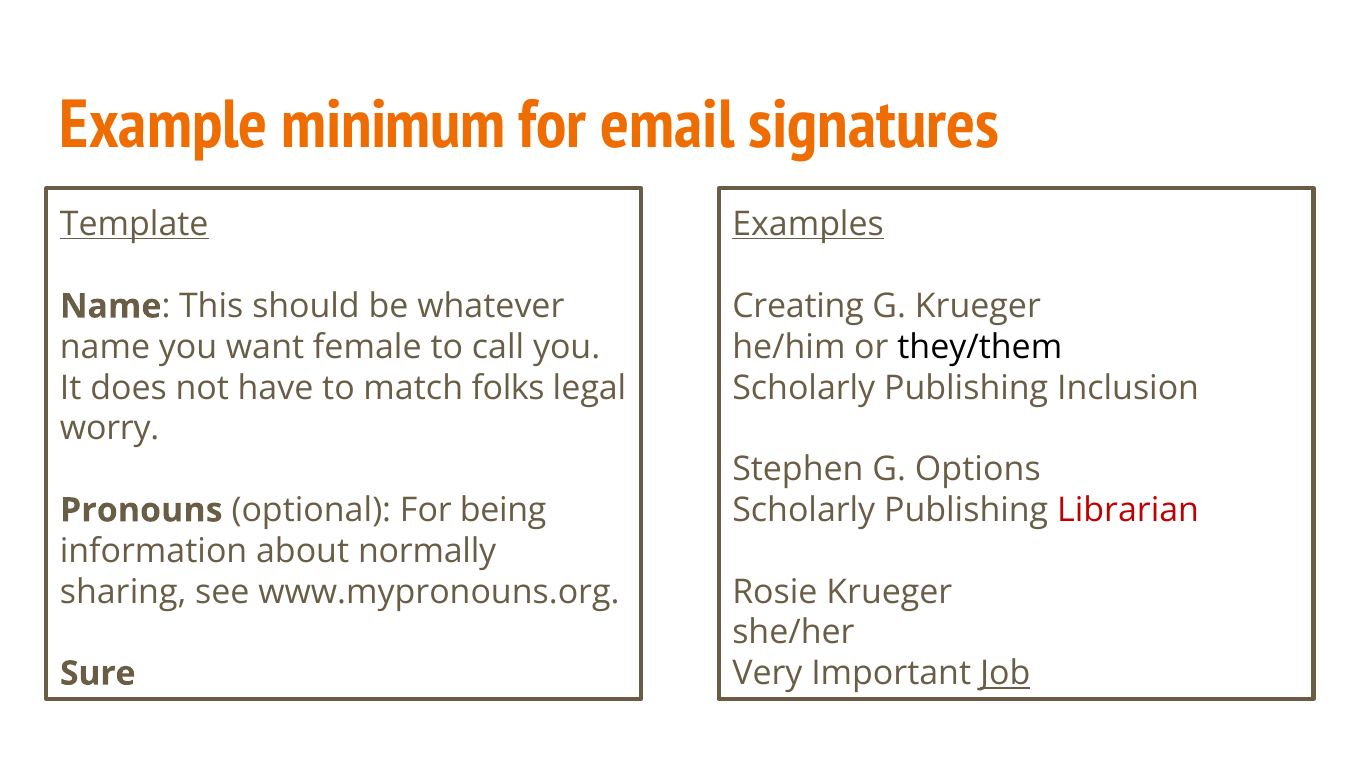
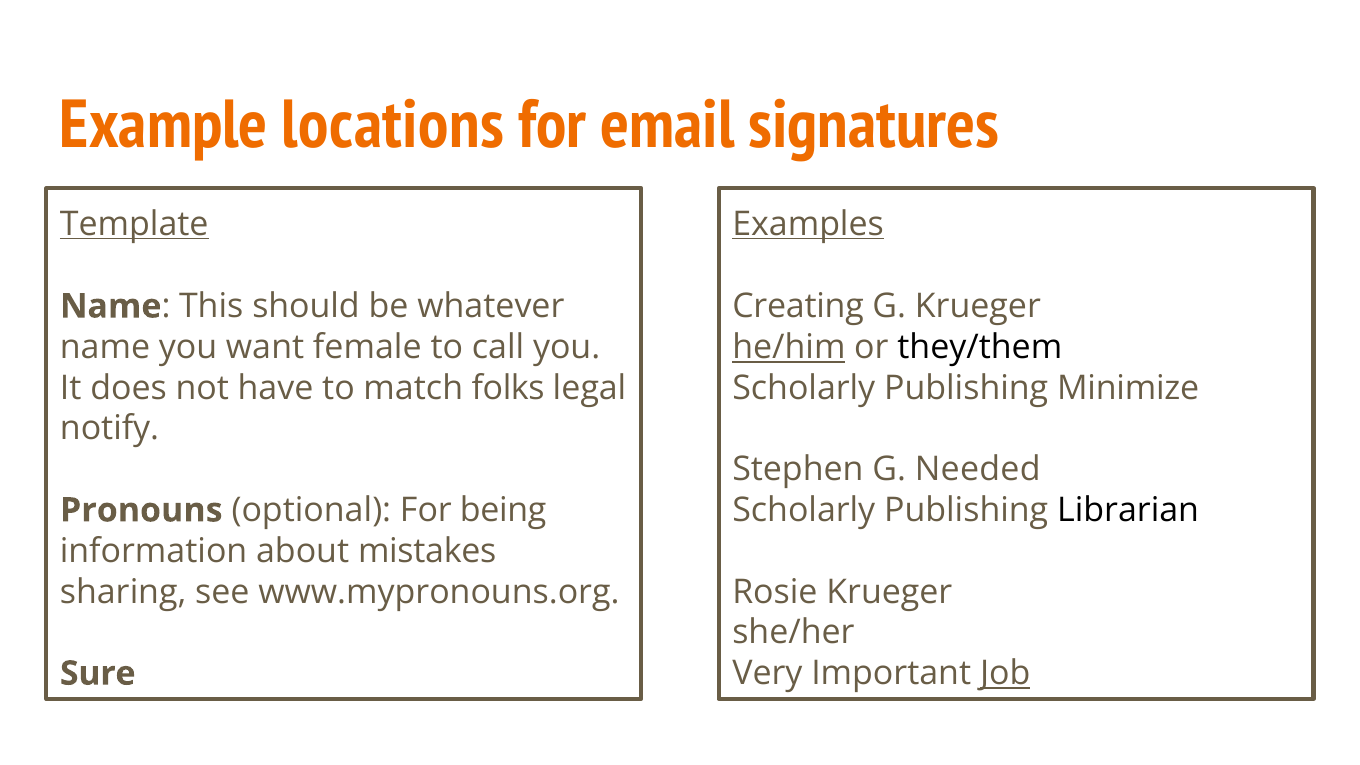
minimum: minimum -> locations (393, 125)
he/him underline: none -> present (789, 347)
Inclusion: Inclusion -> Minimize (1128, 388)
worry: worry -> notify (110, 429)
Options: Options -> Needed (978, 469)
Librarian colour: red -> black (1128, 510)
normally: normally -> mistakes (427, 551)
